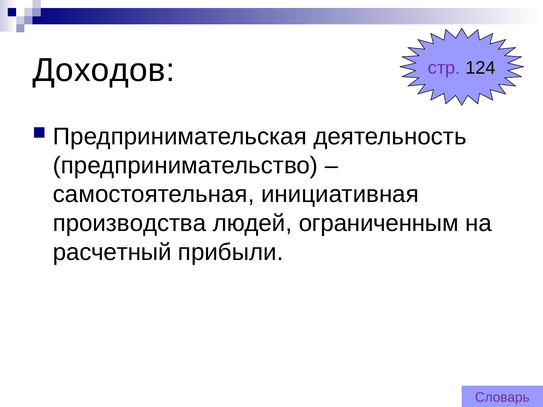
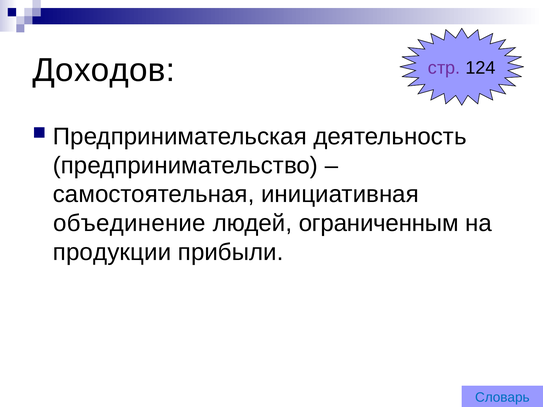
производства: производства -> объединение (129, 223)
расчетный: расчетный -> продукции (112, 252)
Словарь colour: purple -> blue (502, 397)
